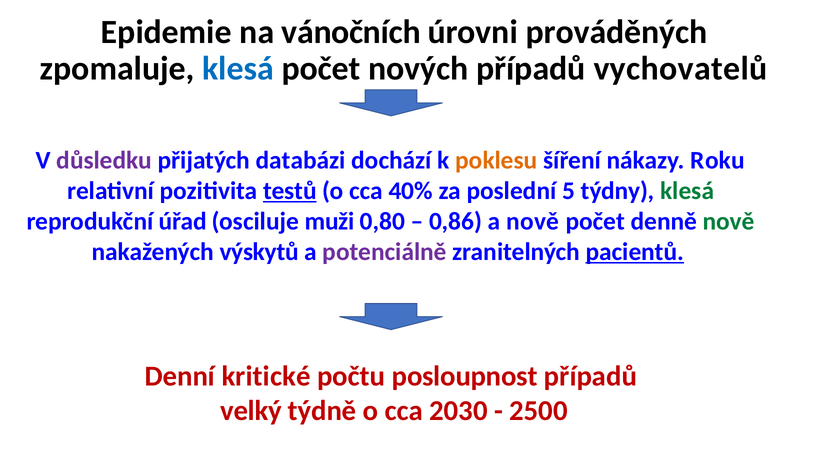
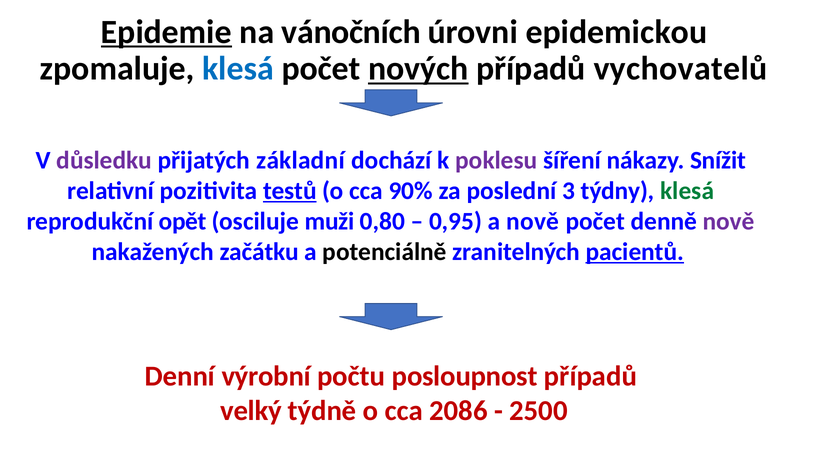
Epidemie underline: none -> present (166, 32)
prováděných: prováděných -> epidemickou (616, 32)
nových underline: none -> present (418, 69)
databázi: databázi -> základní (301, 161)
poklesu colour: orange -> purple (496, 161)
Roku: Roku -> Snížit (718, 161)
40%: 40% -> 90% (411, 191)
5: 5 -> 3 (569, 191)
úřad: úřad -> opět (183, 222)
0,86: 0,86 -> 0,95 (456, 222)
nově colour: green -> purple (729, 222)
výskytů: výskytů -> začátku (259, 252)
potenciálně colour: purple -> black (385, 252)
kritické: kritické -> výrobní (266, 376)
2030: 2030 -> 2086 (458, 411)
